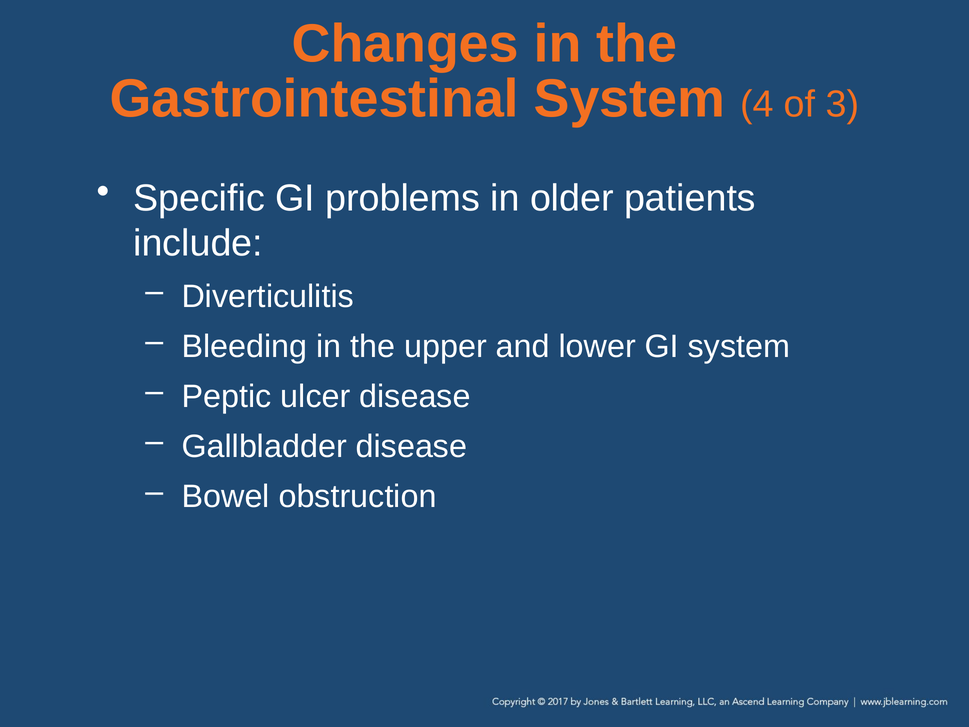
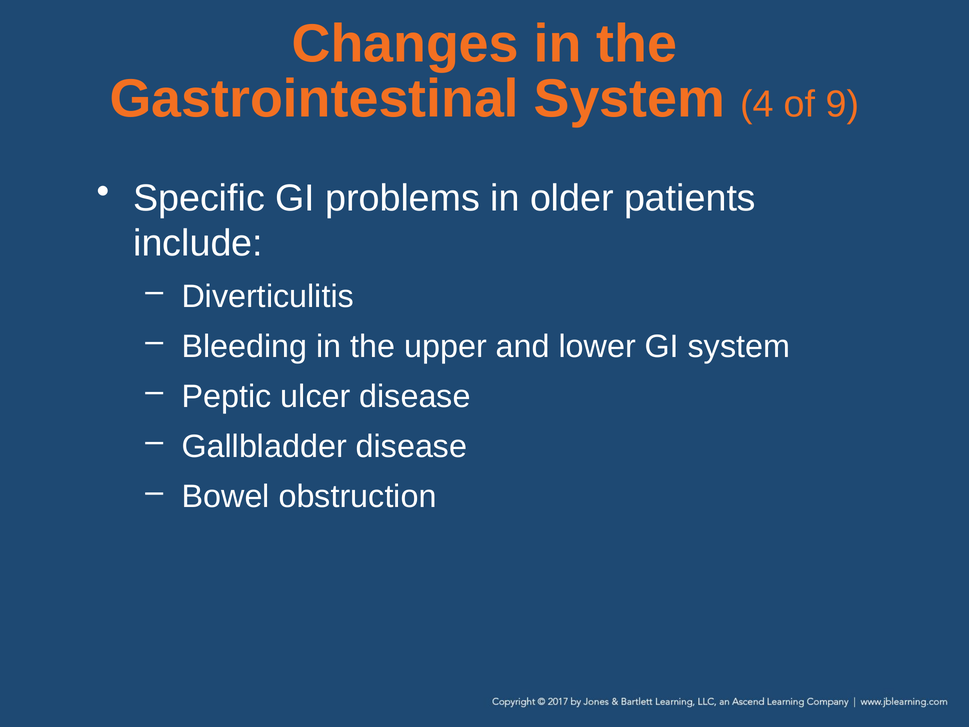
3: 3 -> 9 (842, 104)
